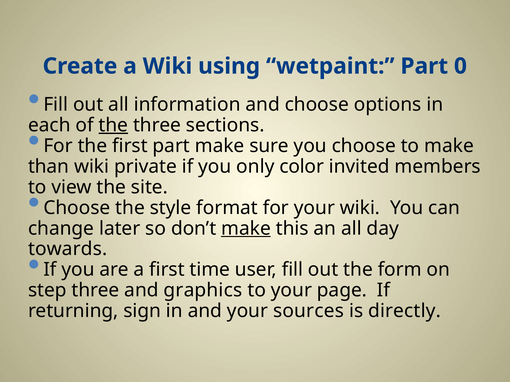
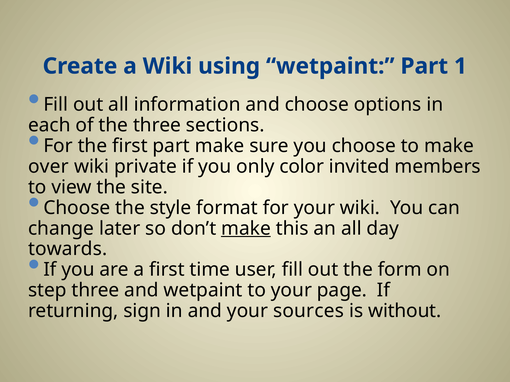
0: 0 -> 1 (460, 66)
the underline: present -> none (113, 125)
than: than -> over (48, 167)
and graphics: graphics -> wetpaint (203, 291)
directly: directly -> without (405, 311)
